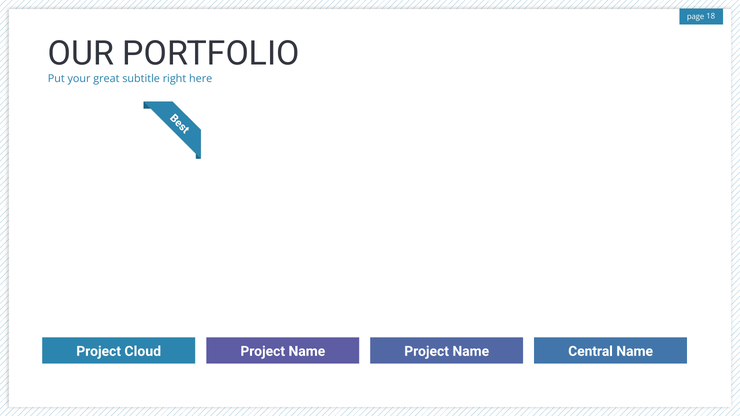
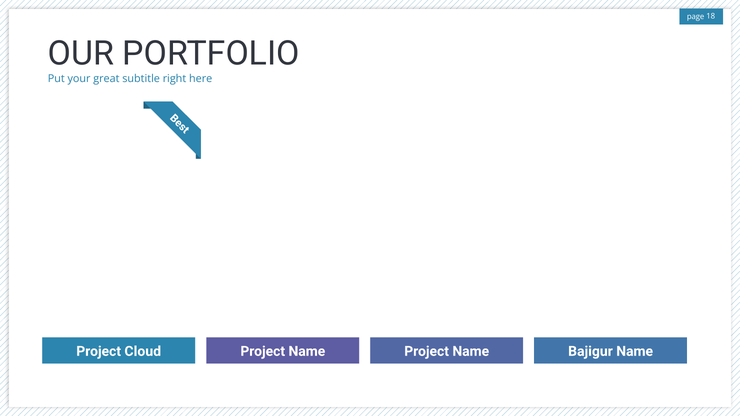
Central: Central -> Bajigur (590, 351)
